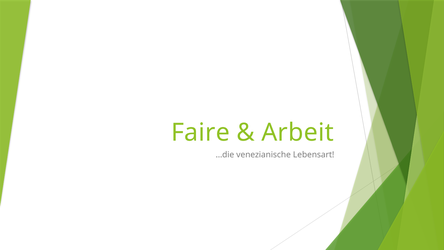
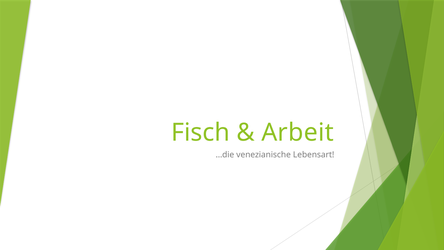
Faire: Faire -> Fisch (201, 133)
